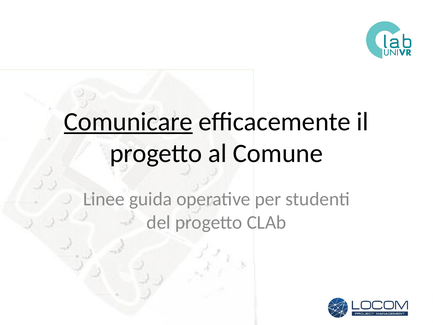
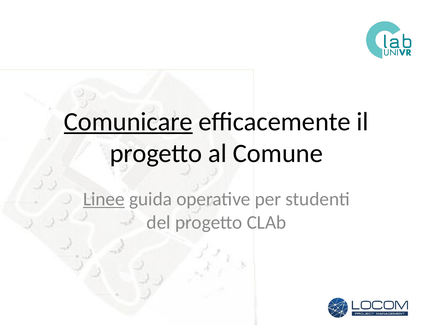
Linee underline: none -> present (104, 199)
